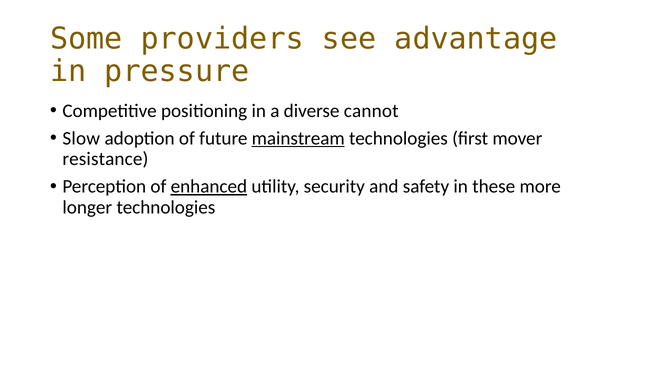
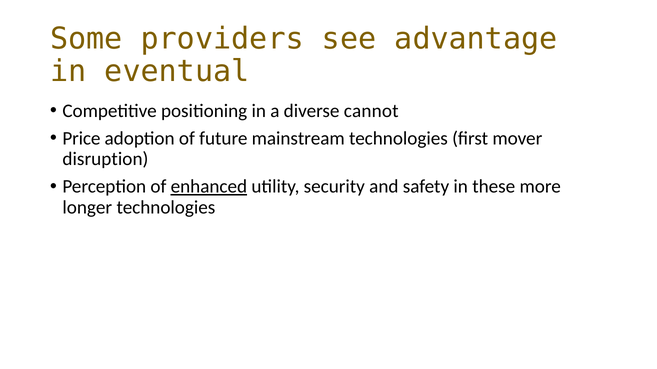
pressure: pressure -> eventual (177, 71)
Slow: Slow -> Price (81, 139)
mainstream underline: present -> none (298, 139)
resistance: resistance -> disruption (105, 159)
